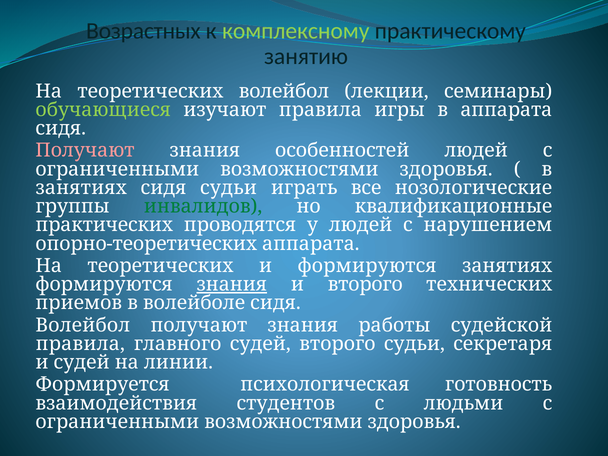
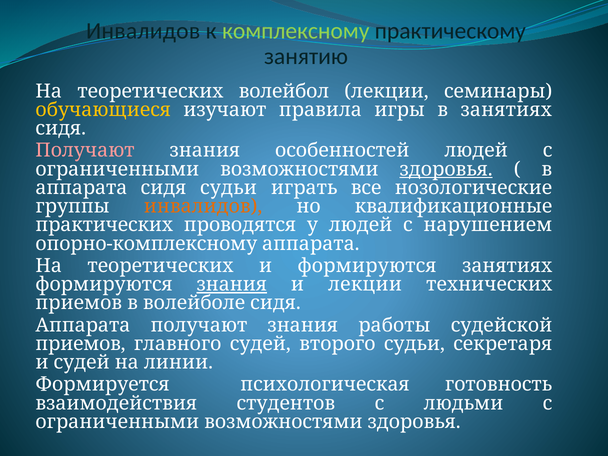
Возрастных: Возрастных -> Инвалидов (143, 31)
обучающиеся colour: light green -> yellow (103, 110)
в аппарата: аппарата -> занятиях (506, 110)
здоровья underline: none -> present (446, 169)
занятиях: занятиях -> аппарата (81, 188)
инвалидов colour: green -> orange (203, 206)
опорно-теоретических: опорно-теоретических -> опорно-комплексному (146, 244)
и второго: второго -> лекции (365, 284)
Волейбол: Волейбол -> Аппарата (83, 325)
правила: правила -> приемов (81, 344)
